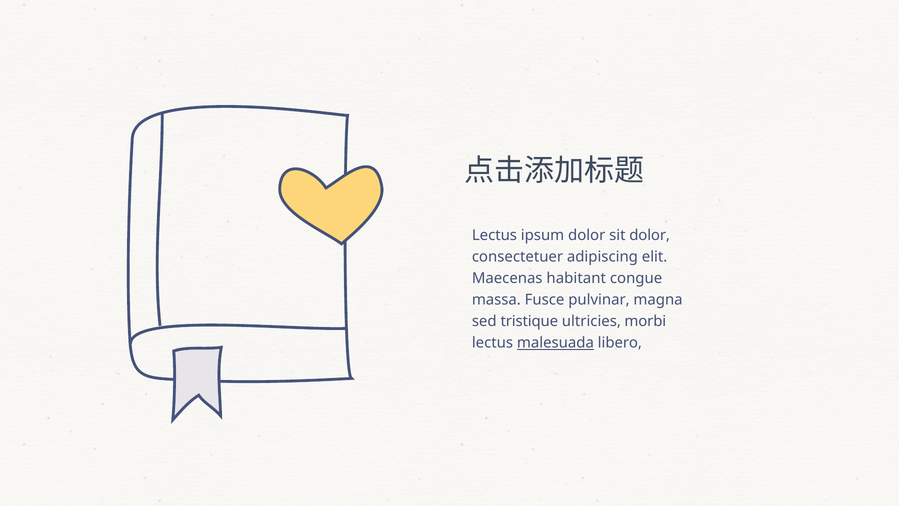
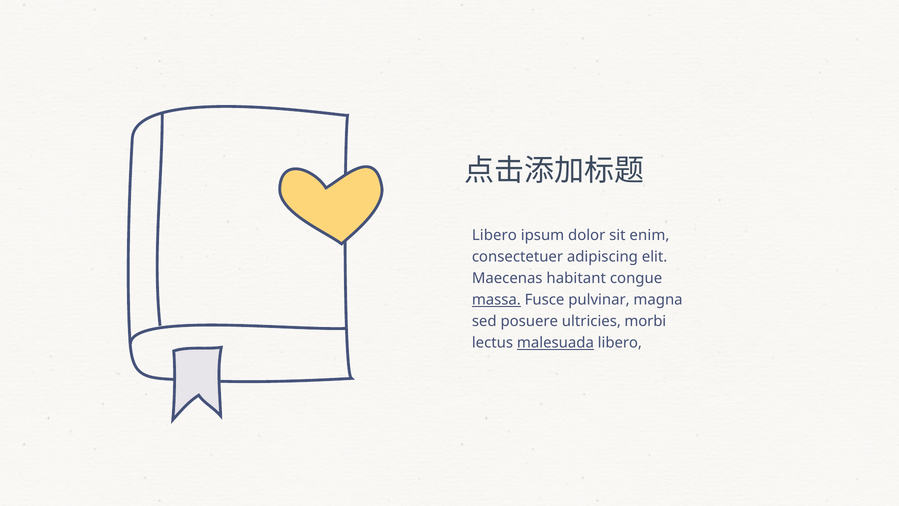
Lectus: Lectus -> Libero (494, 235)
sit dolor: dolor -> enim (649, 235)
massa underline: none -> present (496, 300)
tristique: tristique -> posuere (529, 321)
